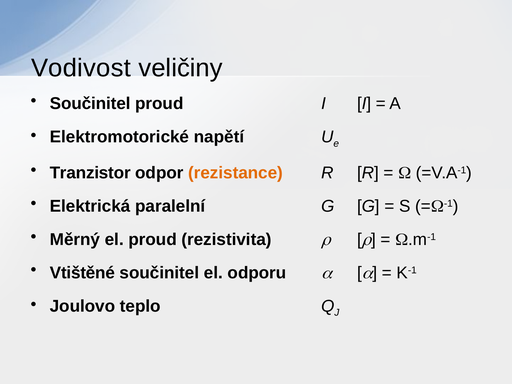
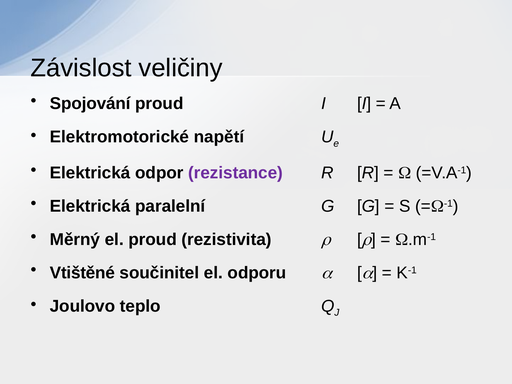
Vodivost: Vodivost -> Závislost (81, 68)
Součinitel: Součinitel -> Spojování (90, 104)
Tranzistor: Tranzistor -> Elektrická (90, 173)
rezistance colour: orange -> purple (236, 173)
